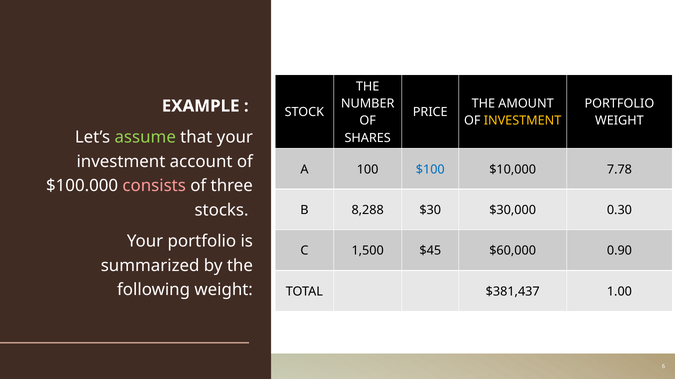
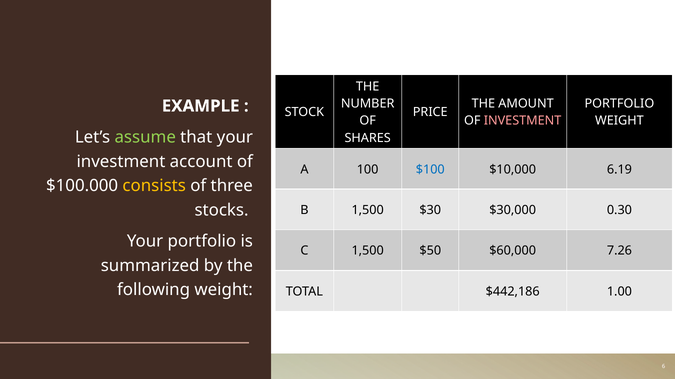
INVESTMENT colour: yellow -> pink (523, 121)
7.78: 7.78 -> 6.19 (619, 170)
consists colour: pink -> yellow (154, 186)
B 8,288: 8,288 -> 1,500 (368, 210)
$45: $45 -> $50 (430, 251)
0.90: 0.90 -> 7.26 (619, 251)
$381,437: $381,437 -> $442,186 (513, 292)
